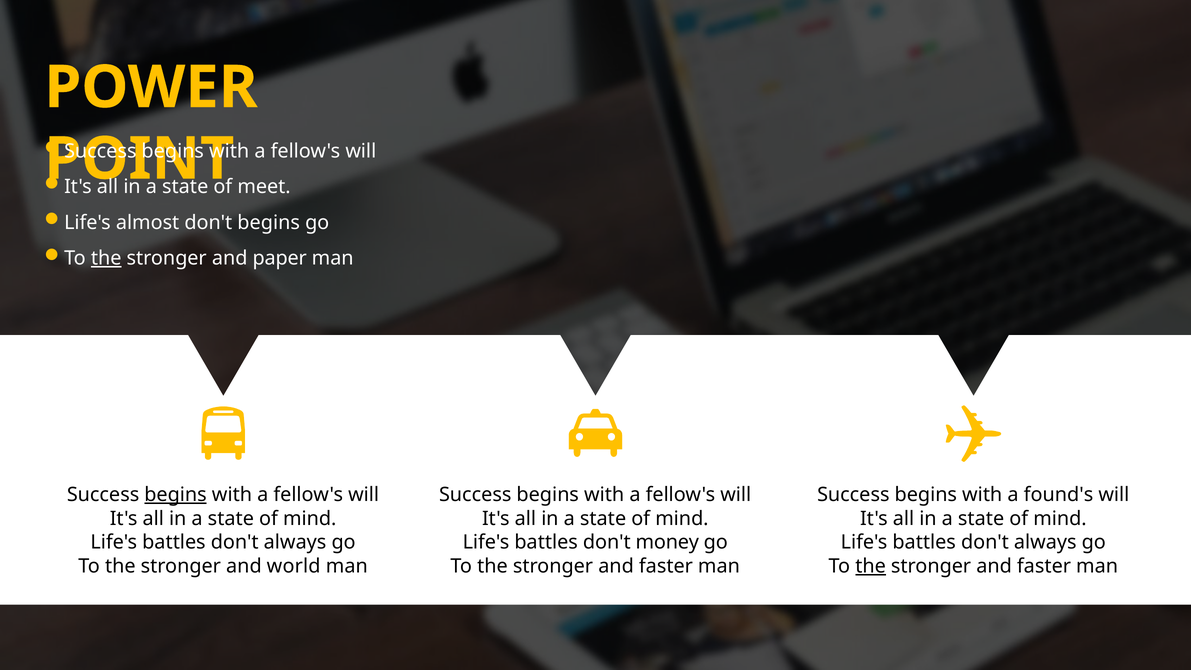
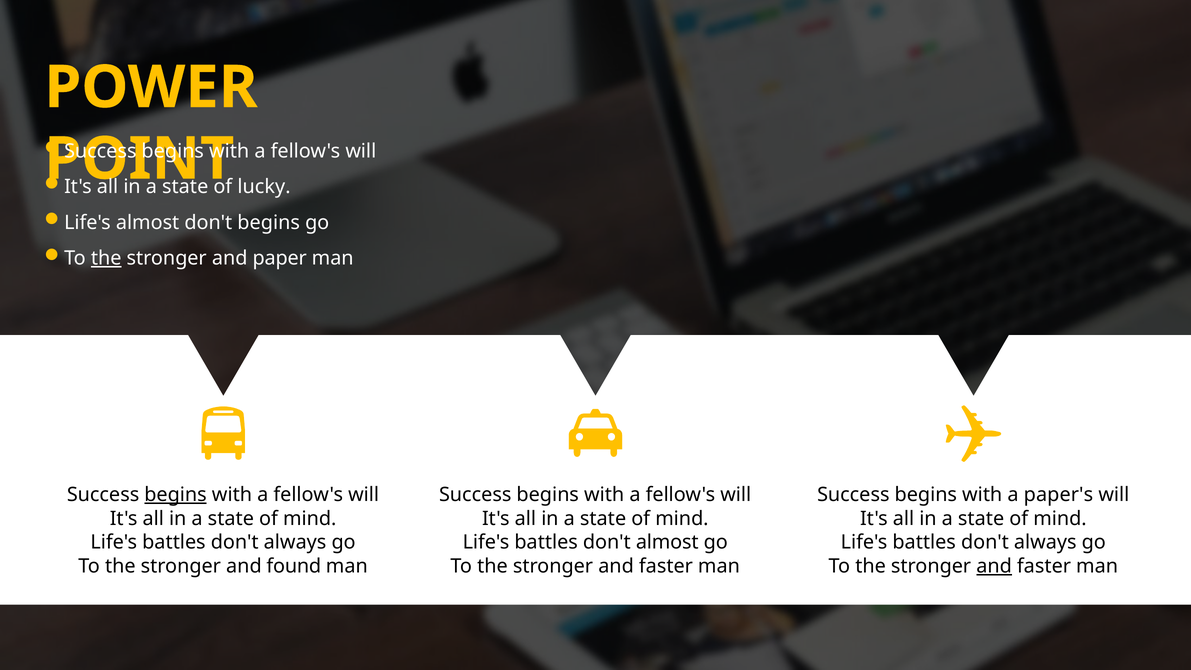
meet: meet -> lucky (264, 187)
found's: found's -> paper's (1058, 495)
don't money: money -> almost (667, 542)
world: world -> found (294, 566)
the underline: present -> none (871, 566)
and underline: none -> present (994, 566)
